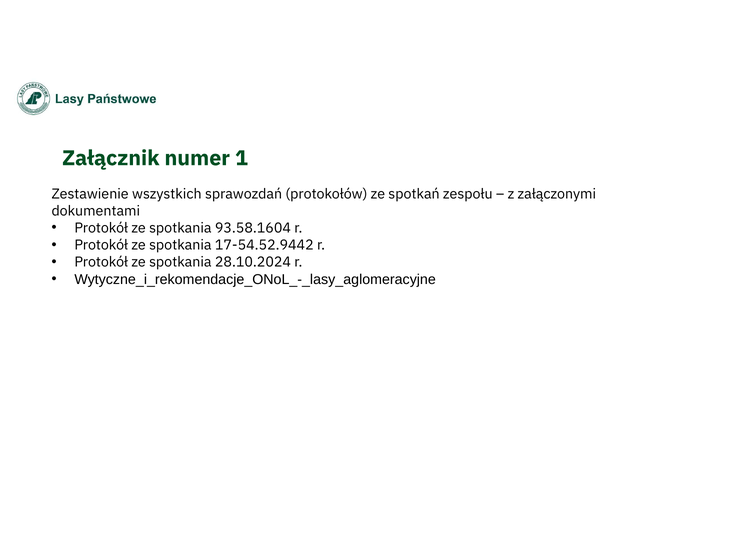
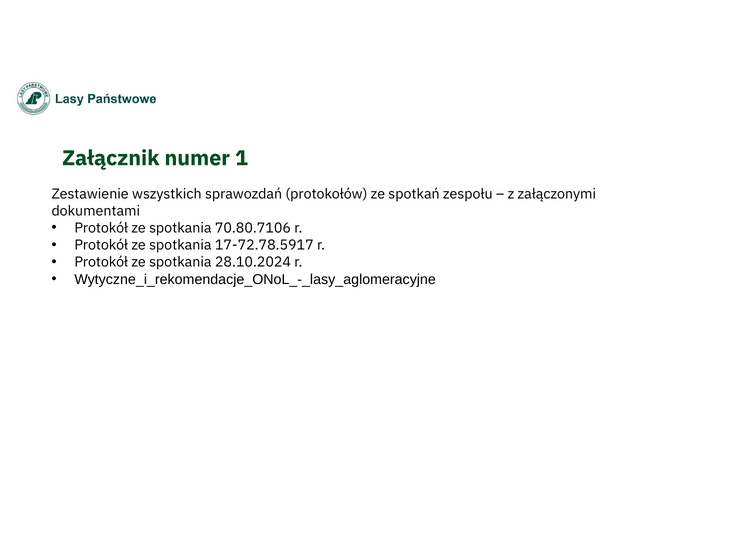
93.58.1604: 93.58.1604 -> 70.80.7106 (253, 228)
17-54.52.9442: 17-54.52.9442 -> 17-72.78.5917 (264, 245)
